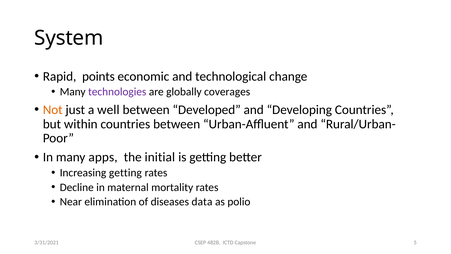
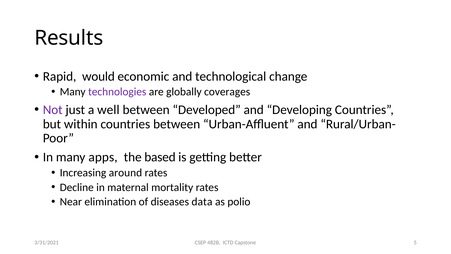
System: System -> Results (69, 38)
points: points -> would (98, 76)
Not colour: orange -> purple (53, 110)
initial: initial -> based (160, 157)
Increasing getting: getting -> around (125, 173)
